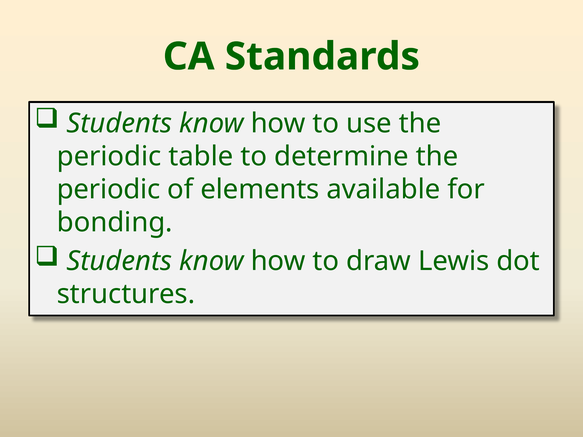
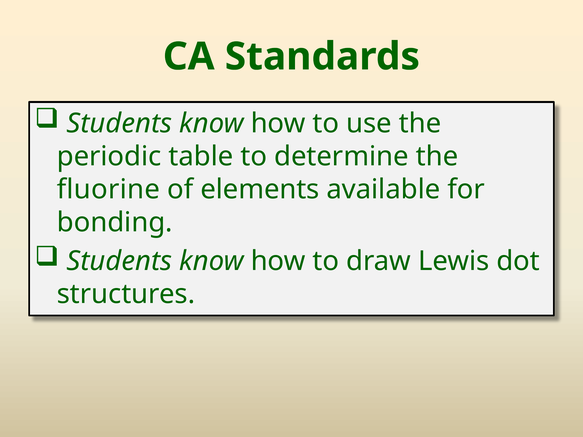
periodic: periodic -> fluorine (108, 189)
